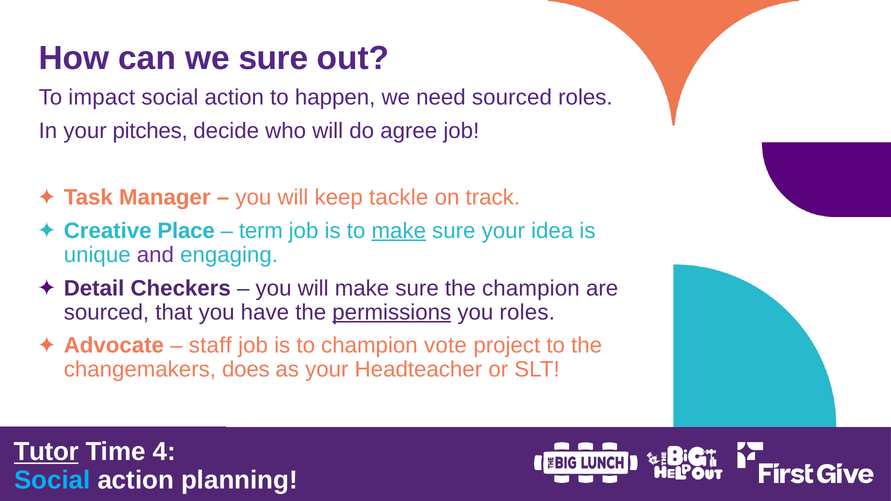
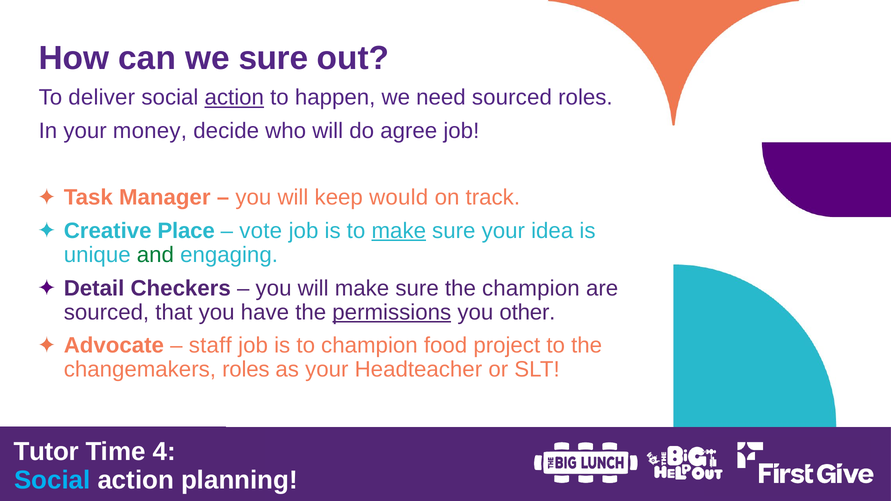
impact: impact -> deliver (102, 98)
action underline: none -> present (234, 98)
pitches: pitches -> money (150, 131)
tackle: tackle -> would (399, 198)
term: term -> vote (261, 231)
and colour: purple -> green (155, 255)
you roles: roles -> other (527, 312)
vote: vote -> food (446, 346)
changemakers does: does -> roles (246, 370)
Tutor underline: present -> none (46, 452)
